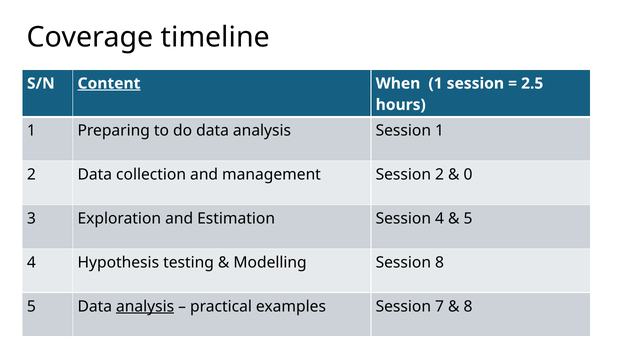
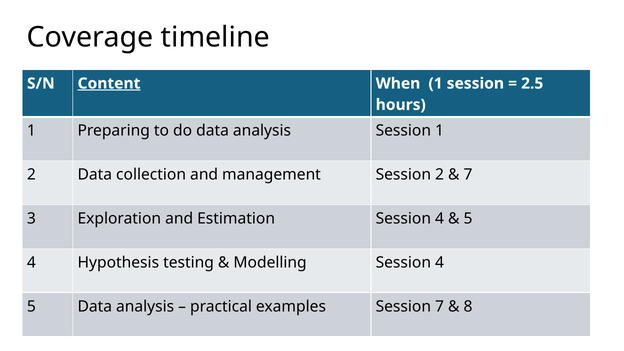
0: 0 -> 7 (468, 175)
Modelling Session 8: 8 -> 4 (440, 262)
analysis underline: present -> none (145, 306)
